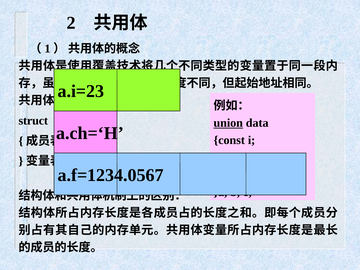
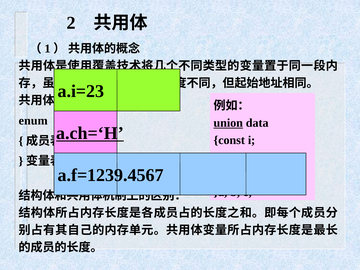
struct: struct -> enum (33, 121)
a.ch=‘H underline: none -> present (90, 133)
a.f=1234.0567: a.f=1234.0567 -> a.f=1239.4567 (111, 175)
